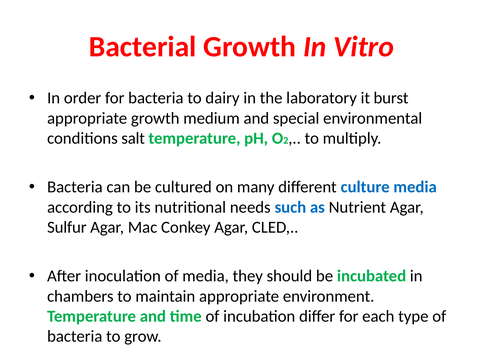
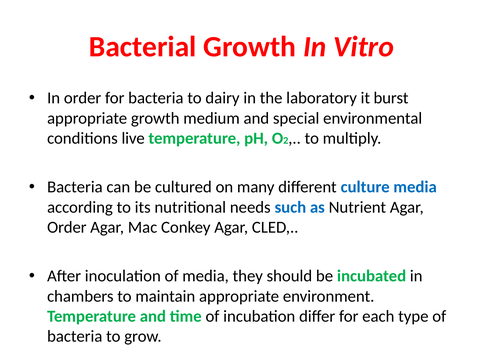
salt: salt -> live (133, 138)
Sulfur: Sulfur -> Order (67, 227)
